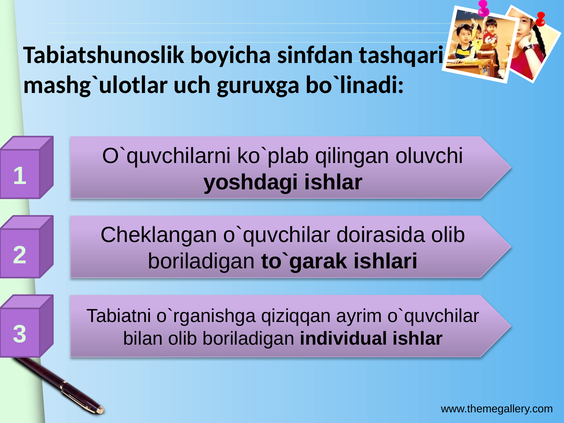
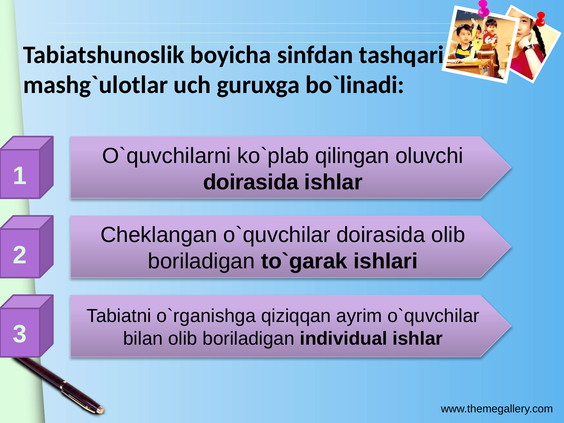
yoshdagi: yoshdagi -> doirasida (251, 182)
